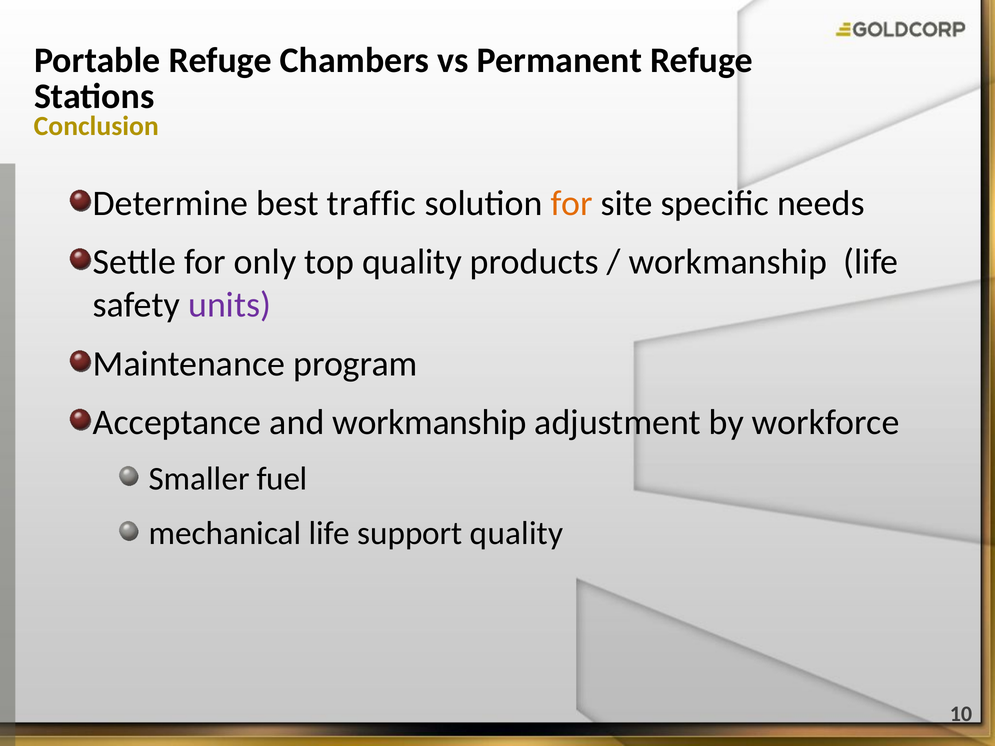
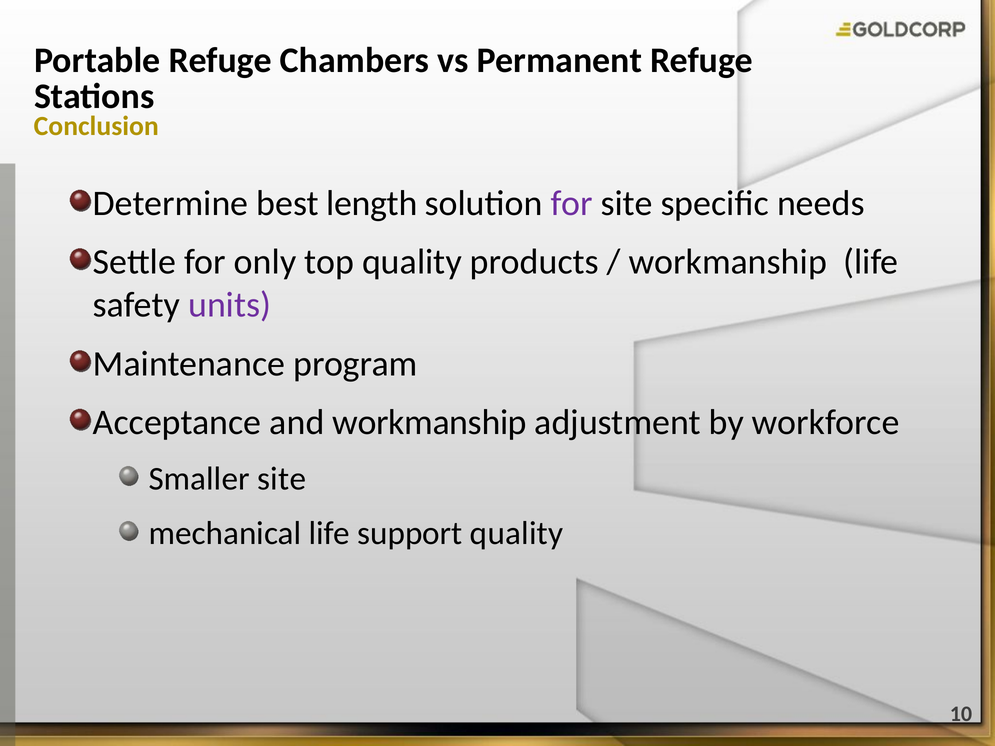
traffic: traffic -> length (372, 203)
for colour: orange -> purple (572, 203)
Smaller fuel: fuel -> site (282, 479)
